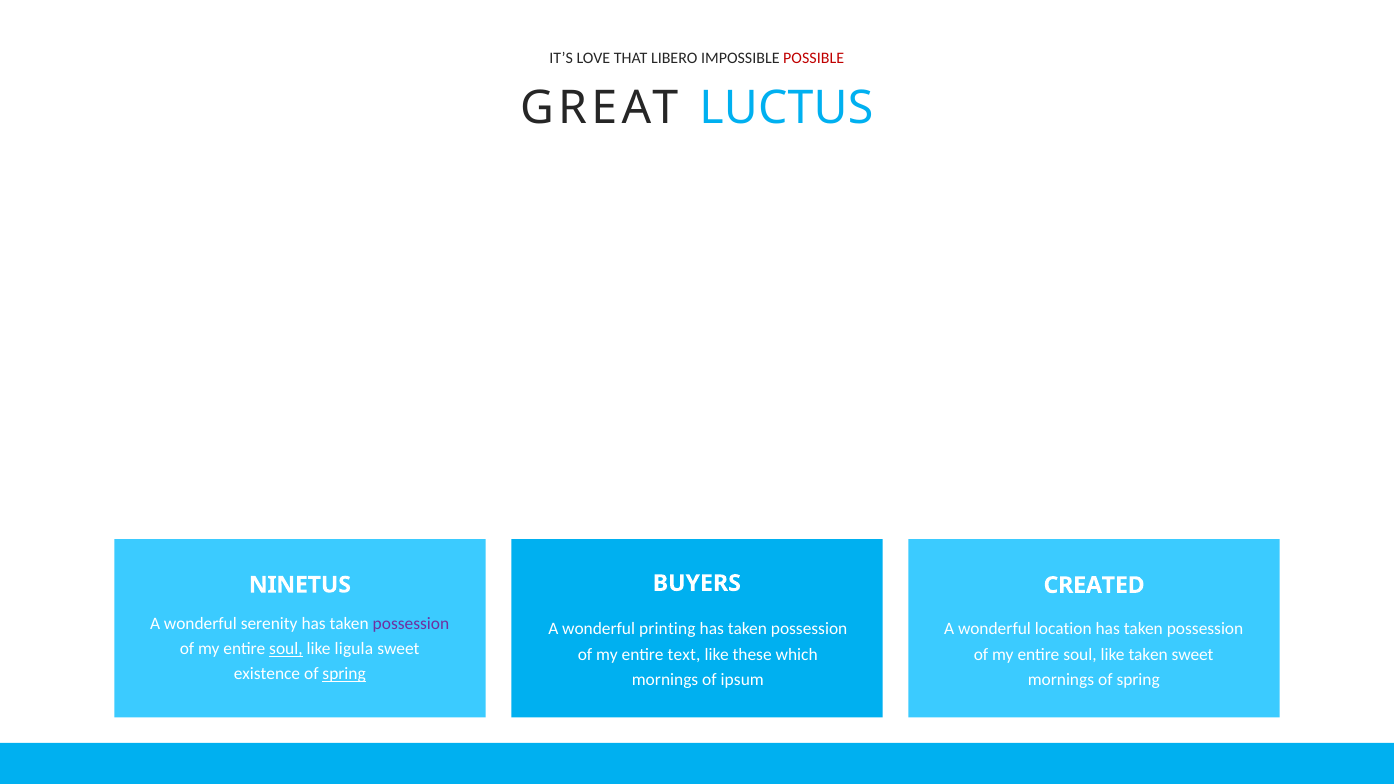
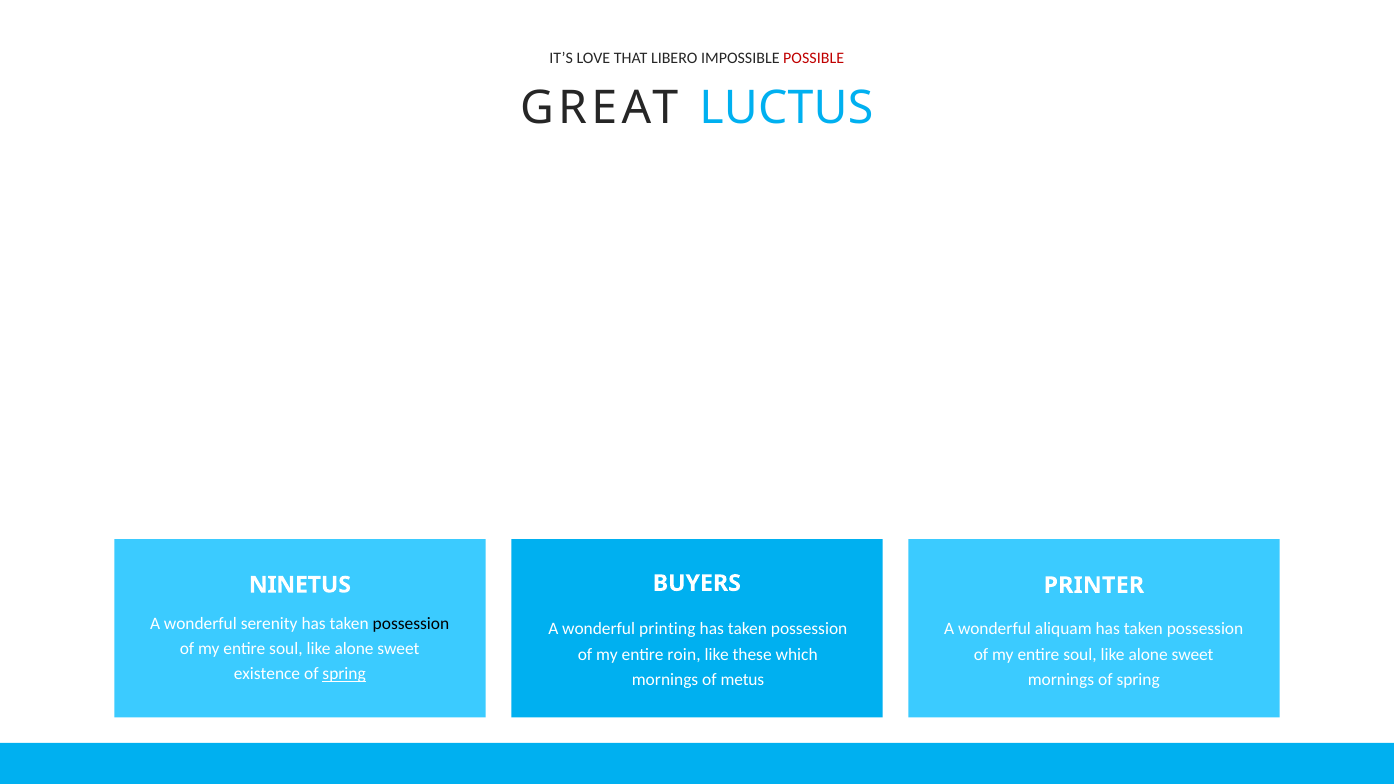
CREATED: CREATED -> PRINTER (1094, 585)
possession colour: purple -> black (411, 624)
location: location -> aliquam (1063, 629)
soul underline: present -> none (286, 649)
ligula: ligula -> alone (354, 649)
text: text -> roin (684, 654)
taken: taken -> alone (1148, 654)
ipsum: ipsum -> metus (742, 679)
